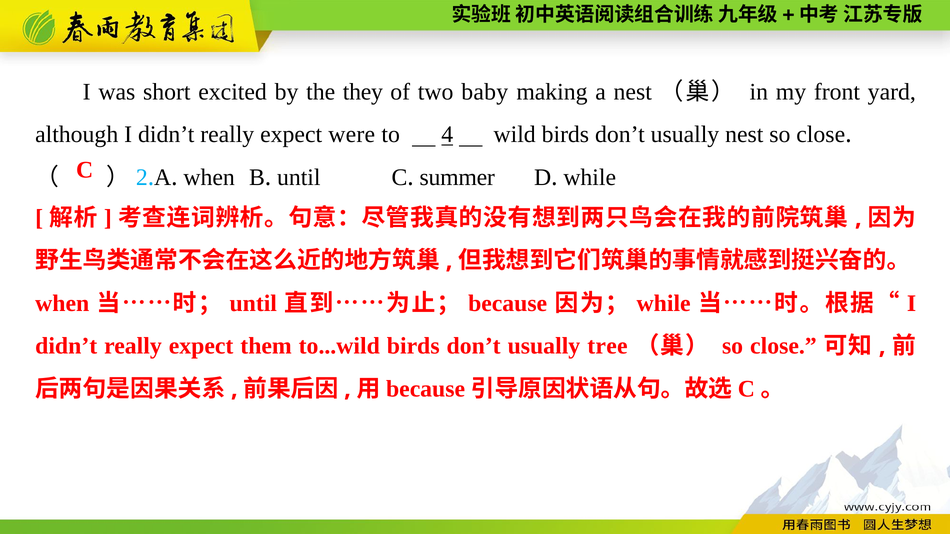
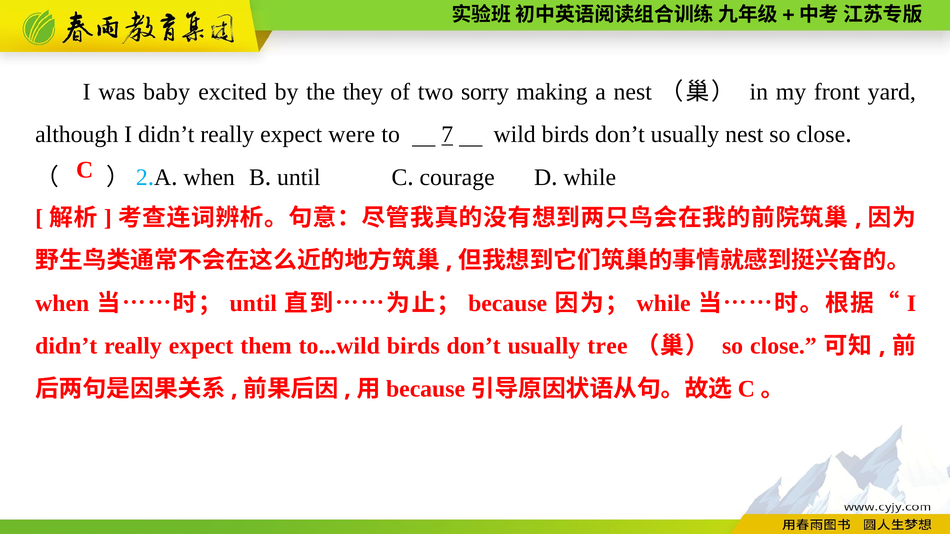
short: short -> baby (167, 92)
baby: baby -> sorry (485, 92)
4: 4 -> 7 (447, 135)
summer: summer -> courage (457, 177)
